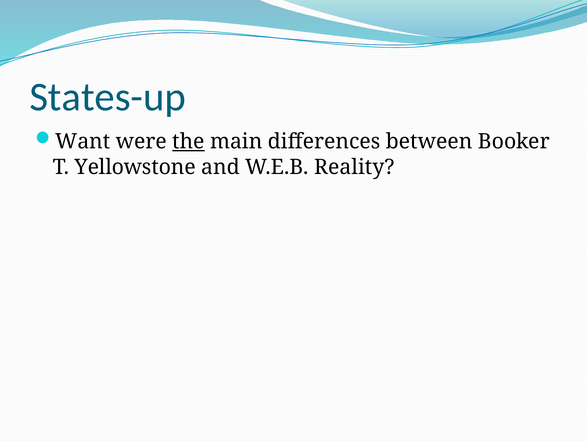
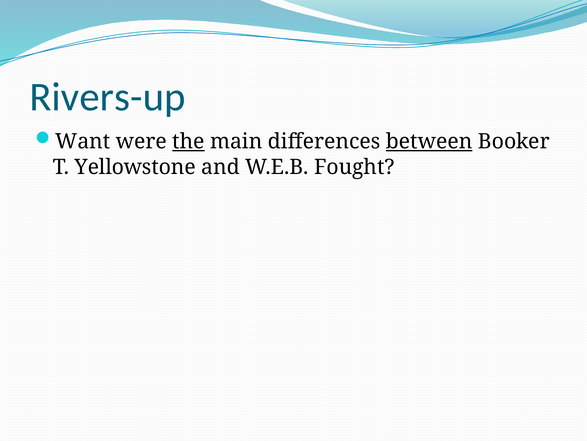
States-up: States-up -> Rivers-up (107, 97)
between underline: none -> present (429, 141)
Reality: Reality -> Fought (354, 167)
